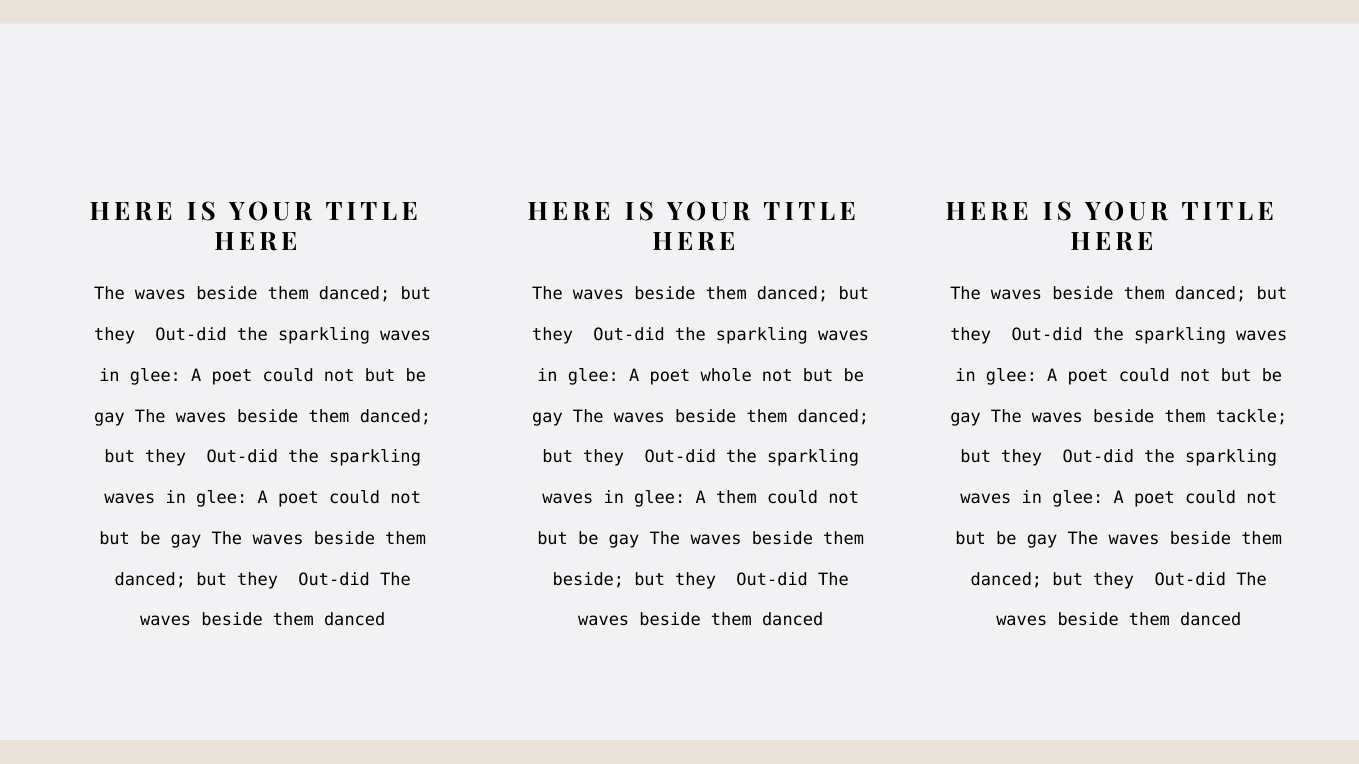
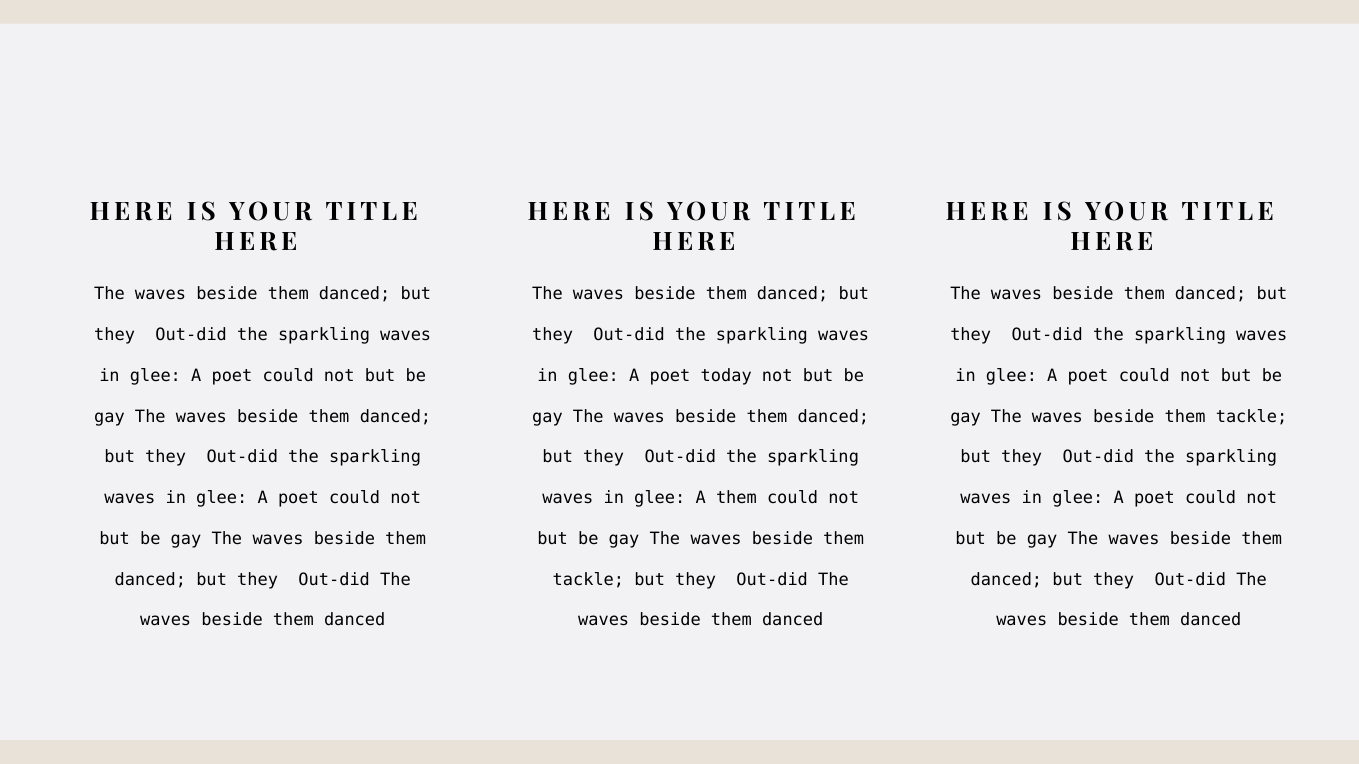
whole: whole -> today (726, 376)
beside: beside -> tackle (588, 580)
